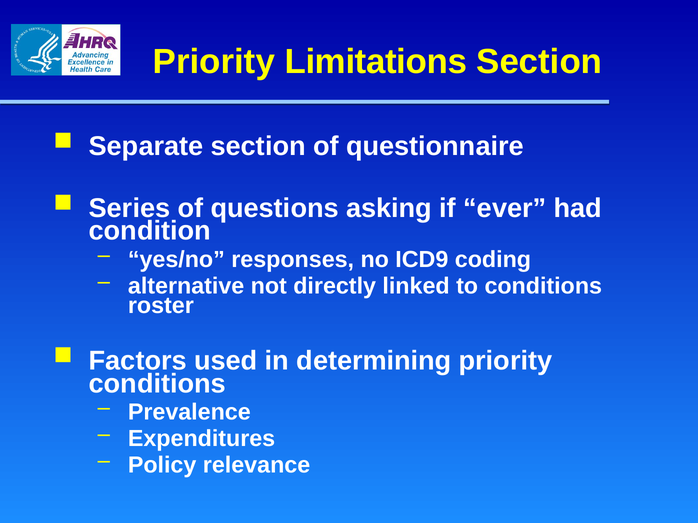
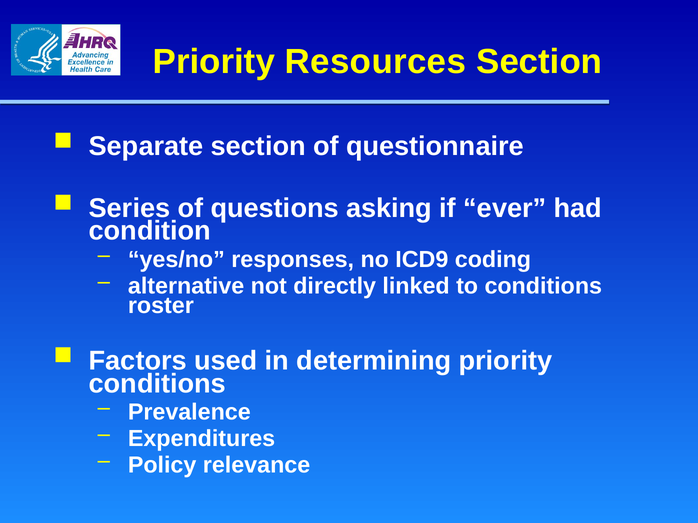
Limitations: Limitations -> Resources (375, 62)
